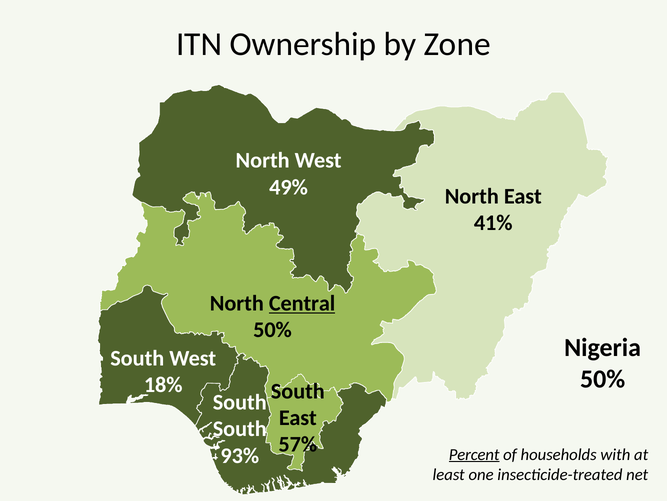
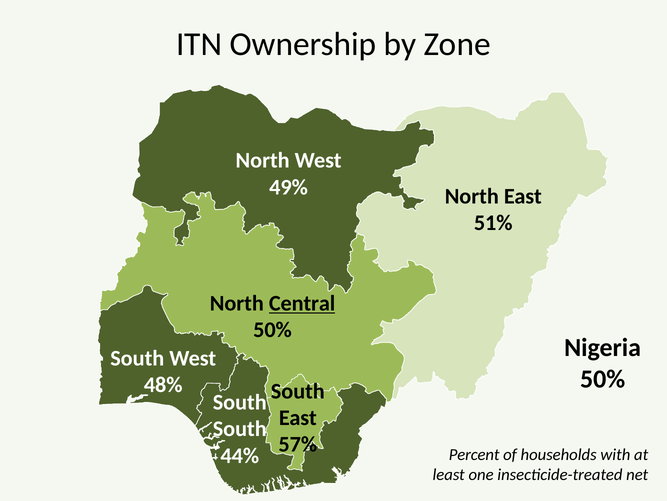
41%: 41% -> 51% (493, 223)
18%: 18% -> 48% (163, 385)
93%: 93% -> 44% (240, 455)
Percent underline: present -> none (474, 454)
